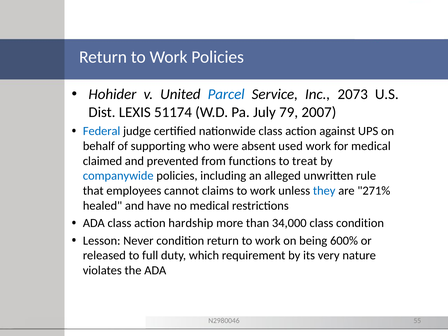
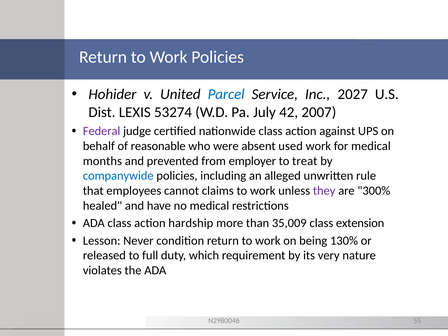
2073: 2073 -> 2027 (353, 94)
51174: 51174 -> 53274 (173, 112)
79: 79 -> 42 (289, 112)
Federal colour: blue -> purple (102, 131)
supporting: supporting -> reasonable (158, 146)
claimed: claimed -> months (102, 161)
functions: functions -> employer (252, 161)
they colour: blue -> purple (324, 191)
271%: 271% -> 300% (374, 191)
34,000: 34,000 -> 35,009 (289, 223)
class condition: condition -> extension (360, 223)
600%: 600% -> 130% (344, 241)
